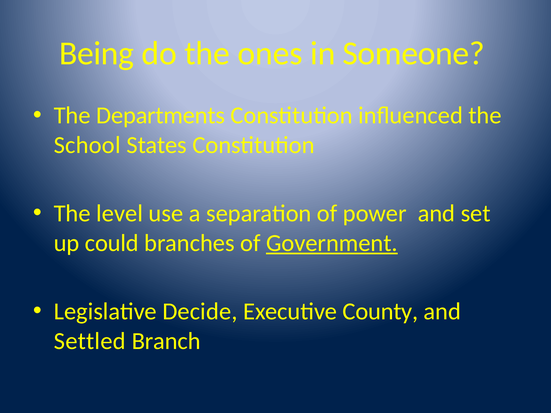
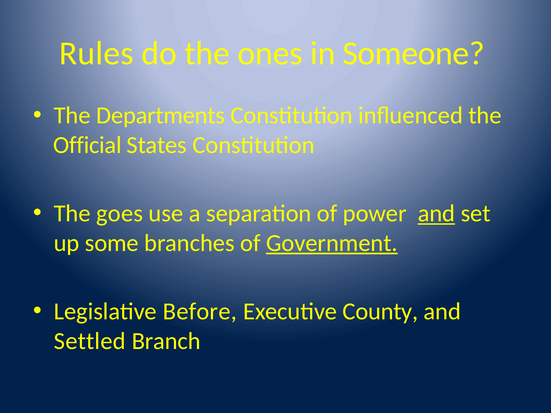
Being: Being -> Rules (96, 53)
School: School -> Official (87, 145)
level: level -> goes (120, 214)
and underline: none -> present (436, 214)
could: could -> some (112, 243)
Decide: Decide -> Before (200, 312)
